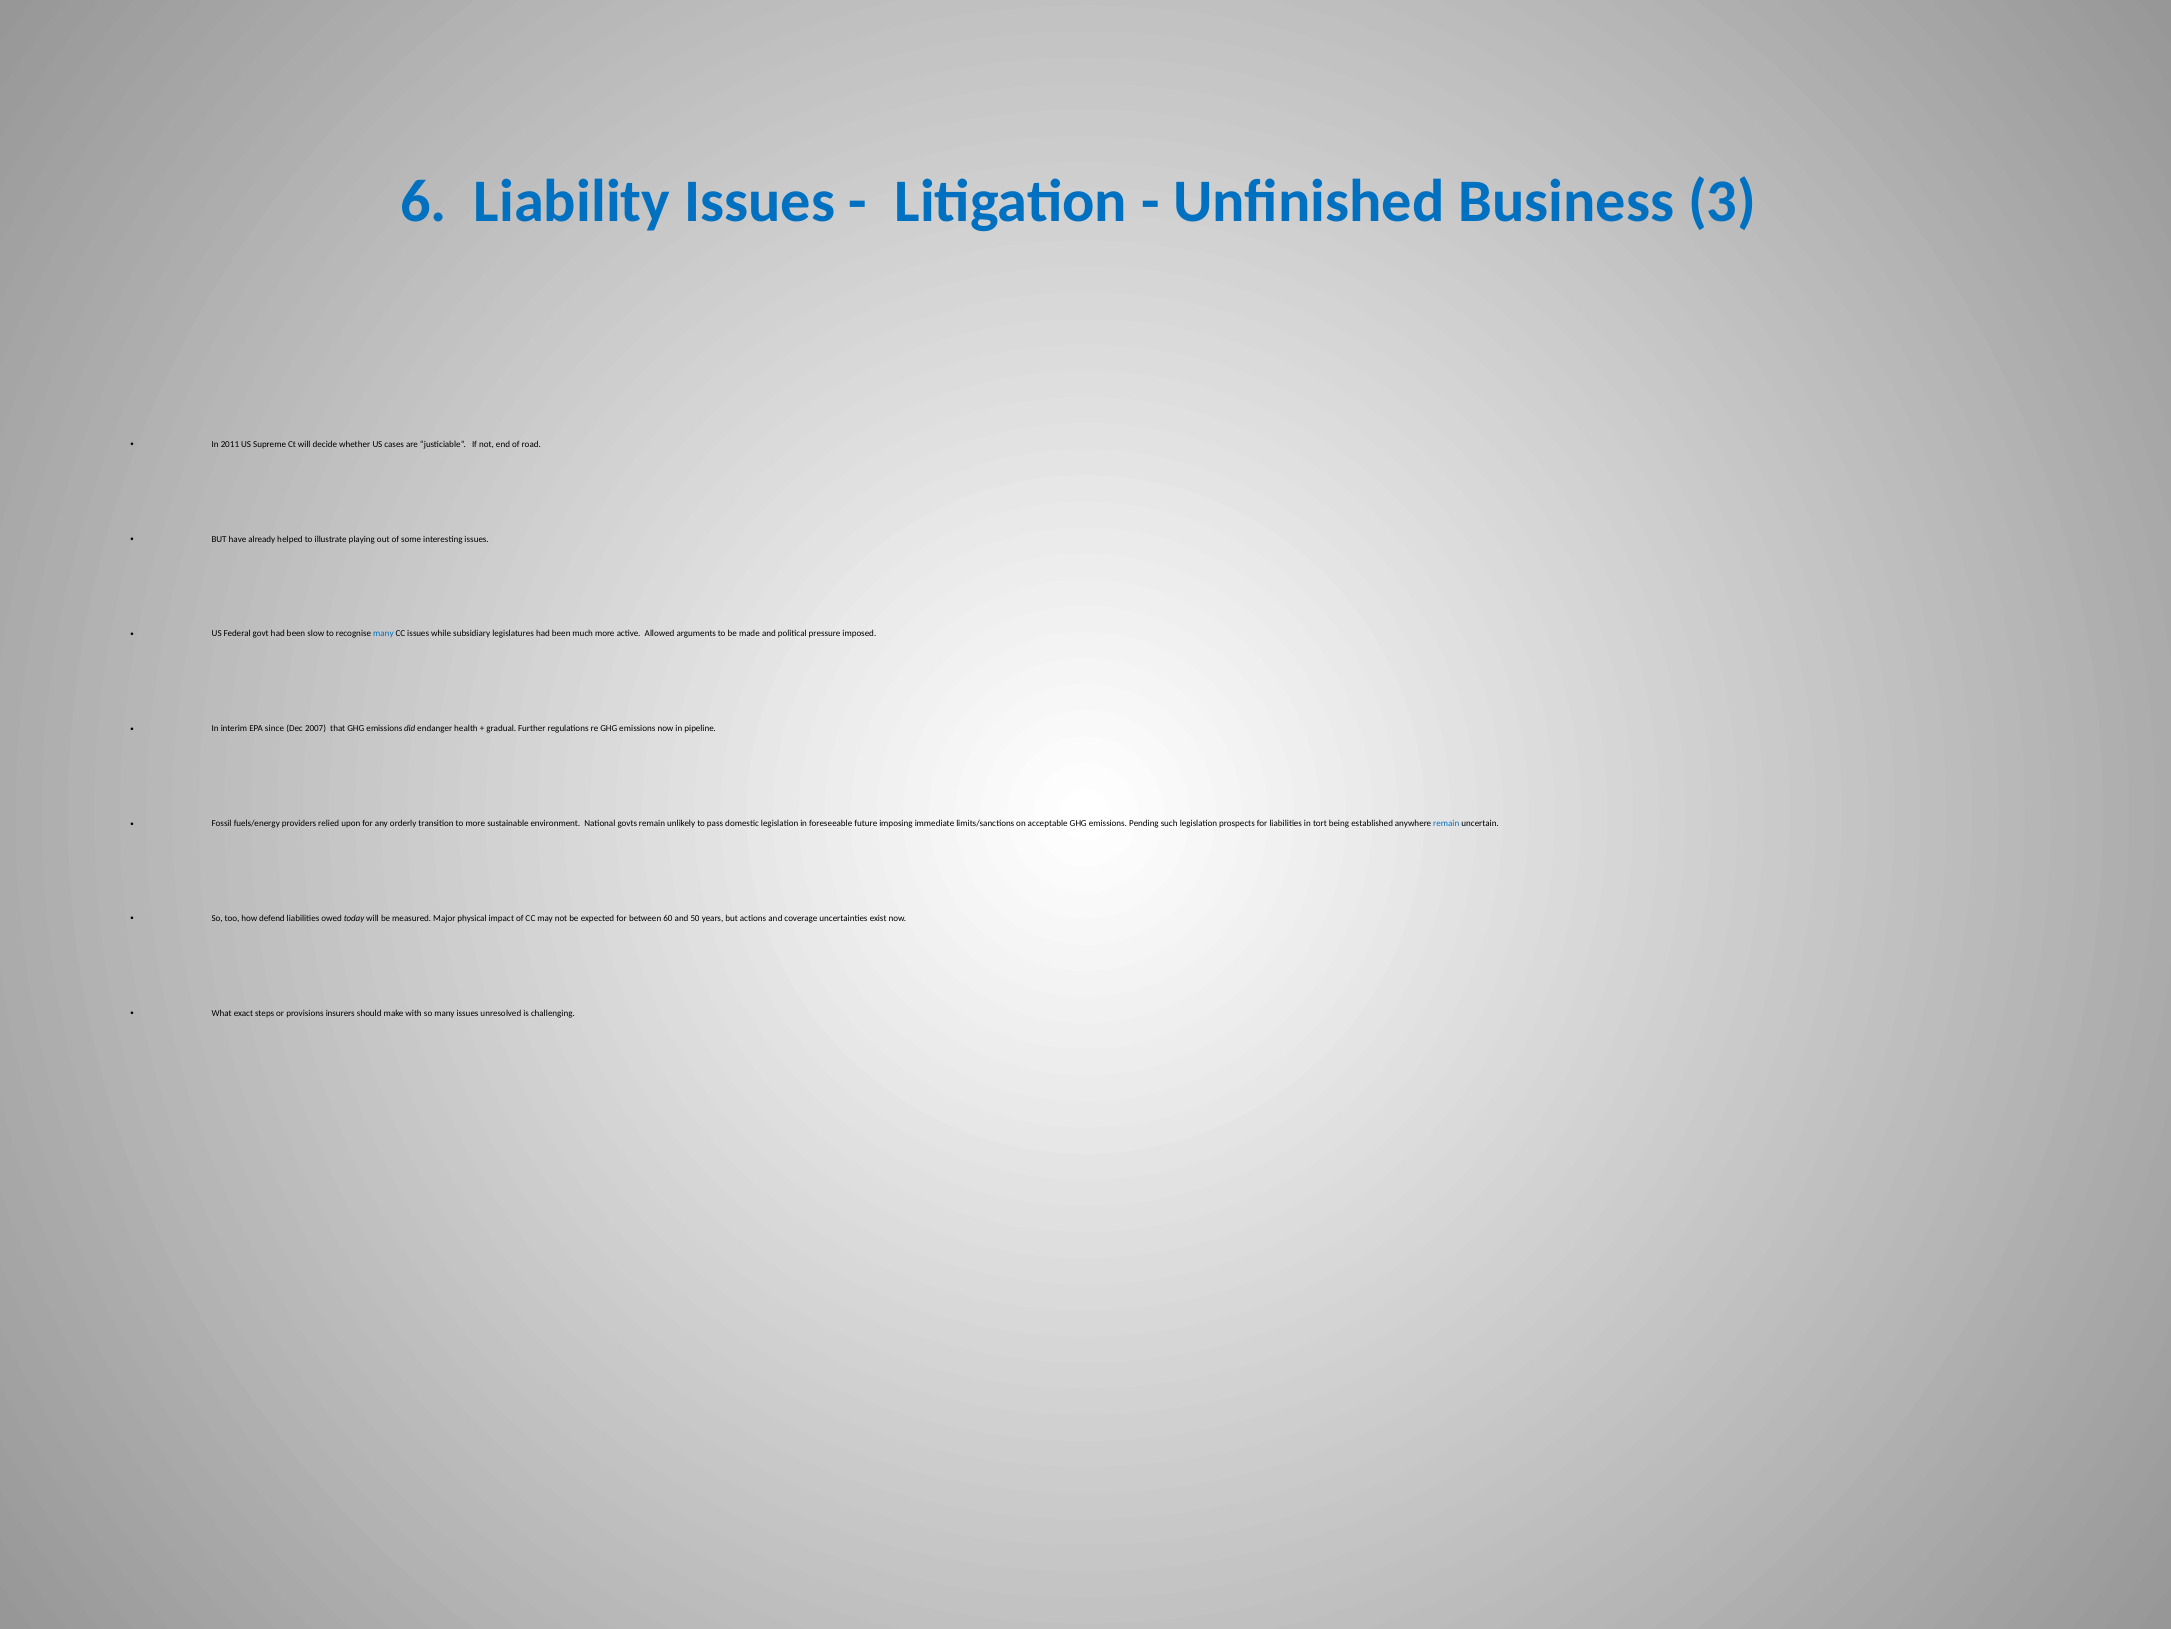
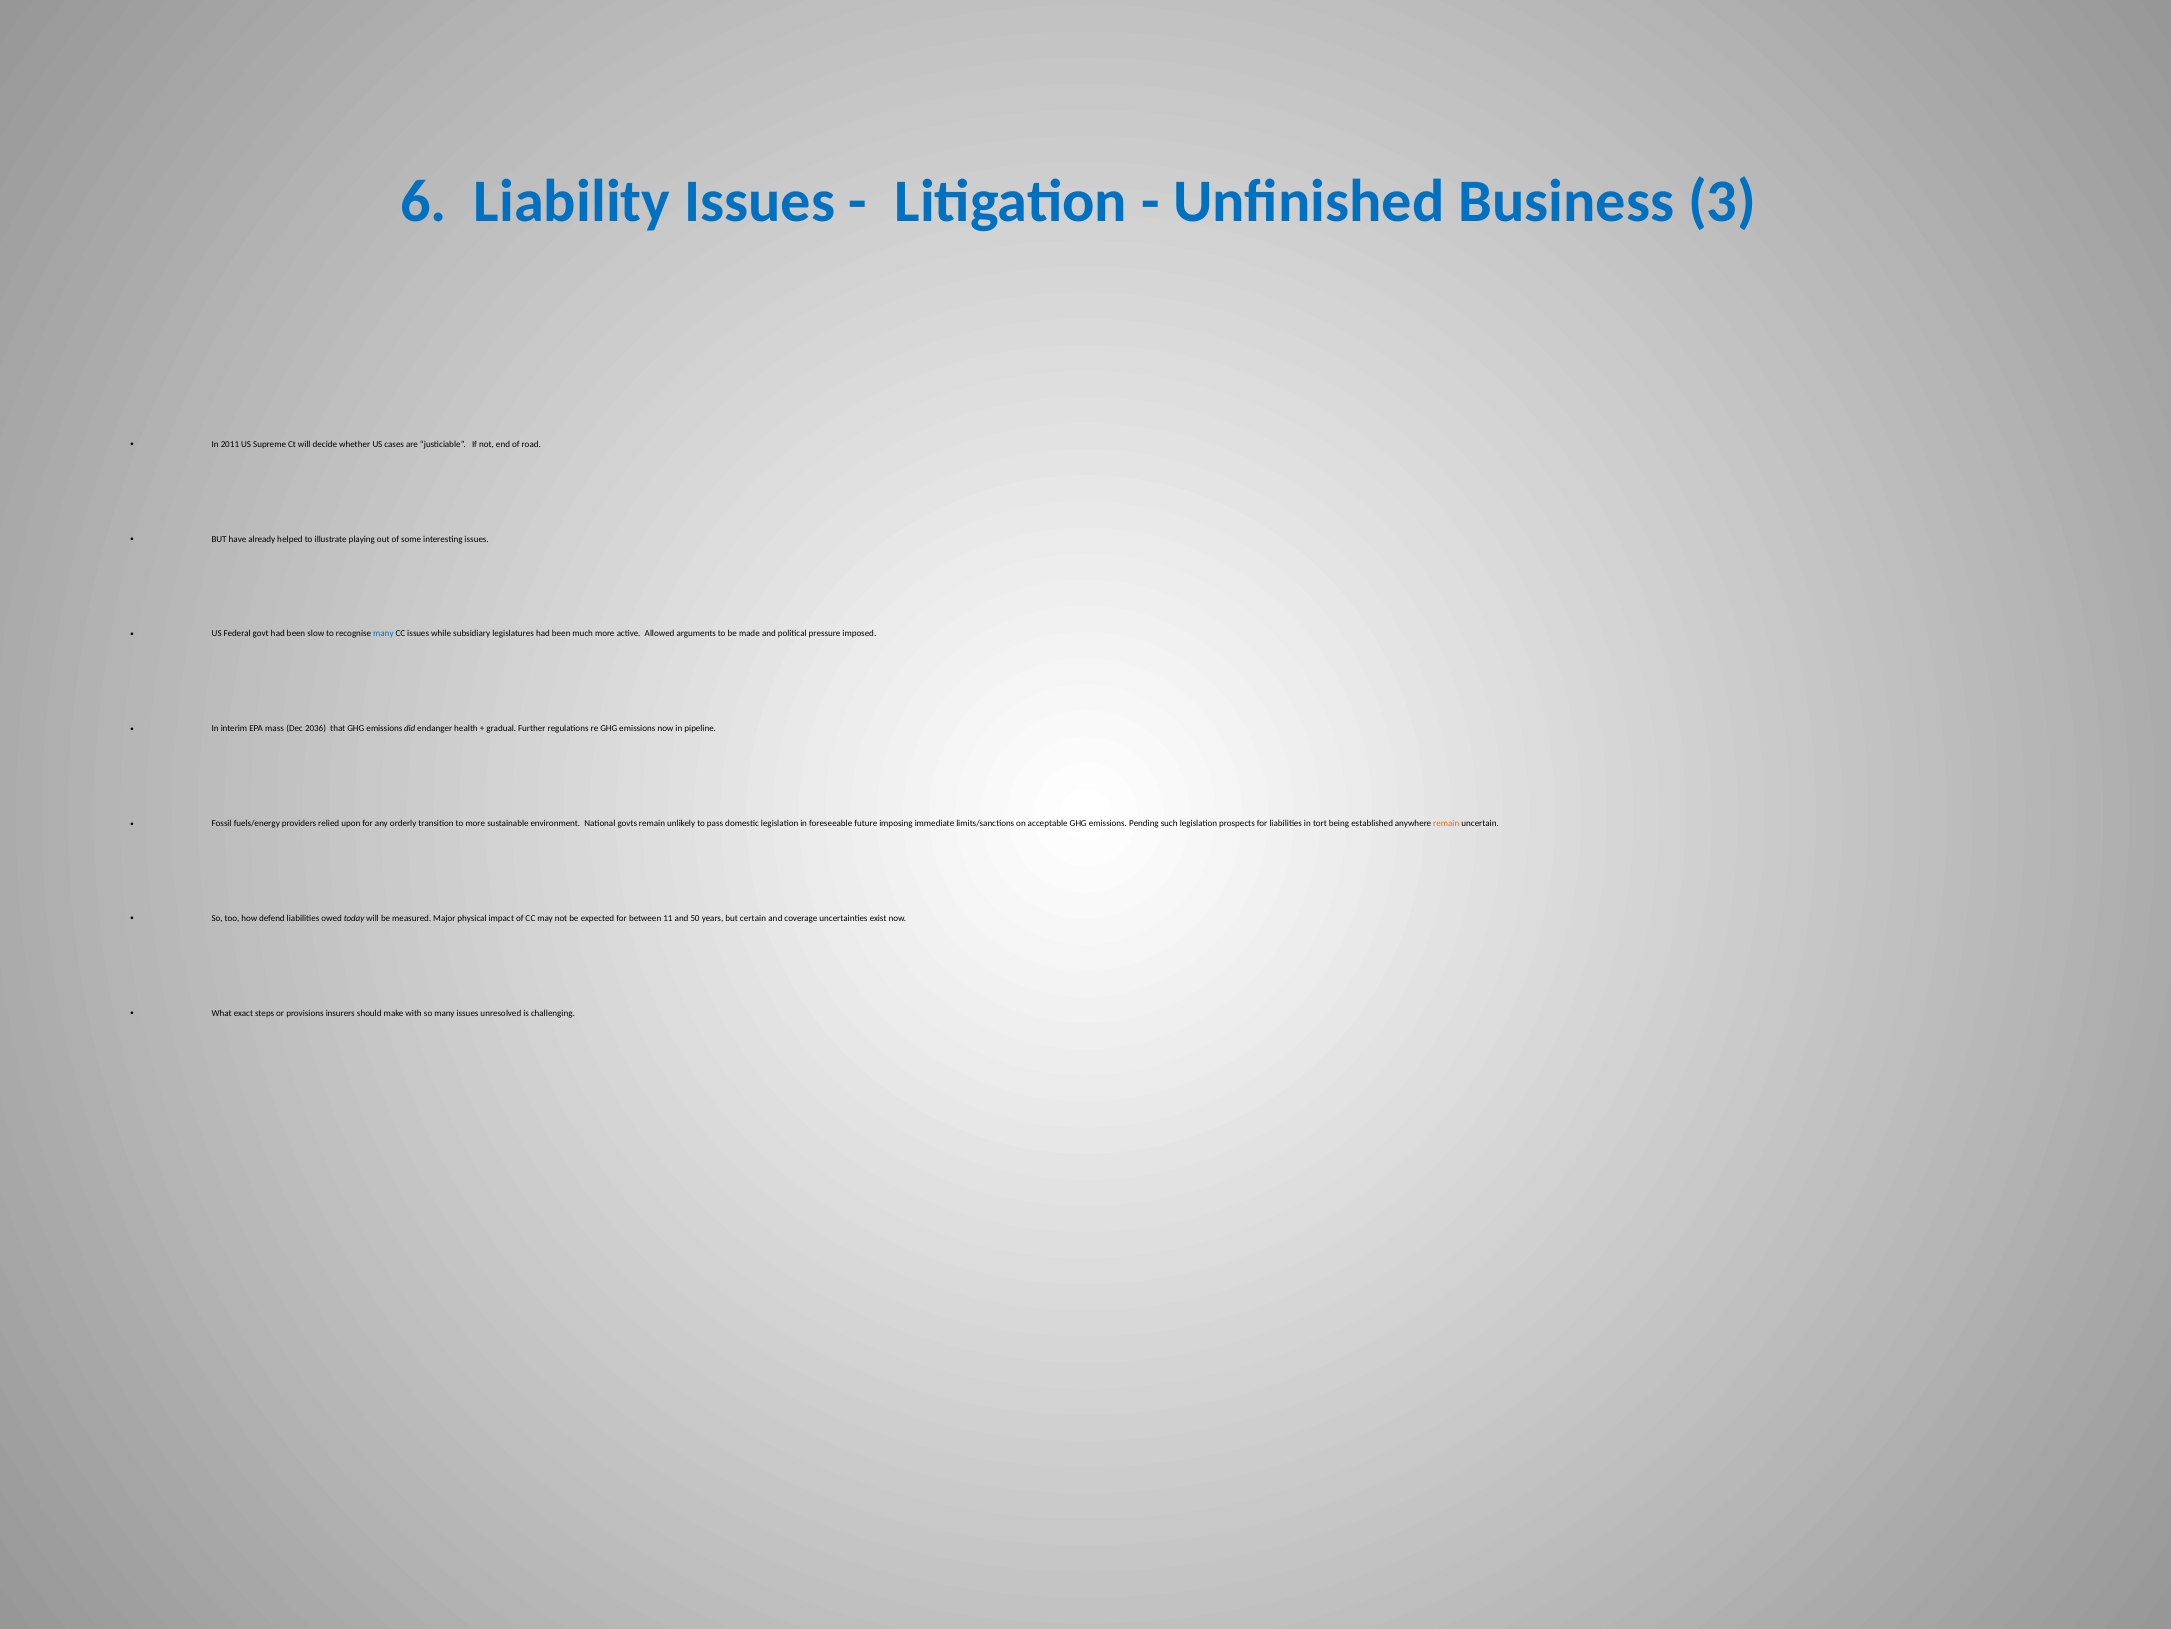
since: since -> mass (275, 729)
2007: 2007 -> 2036 (316, 729)
remain colour: blue -> orange (1446, 823)
60: 60 -> 11 (668, 918)
actions: actions -> certain (753, 918)
